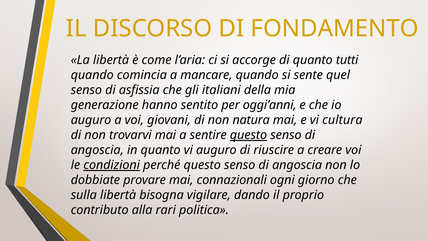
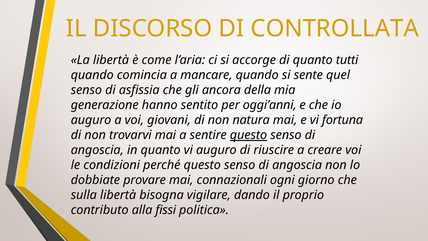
FONDAMENTO: FONDAMENTO -> CONTROLLATA (335, 28)
italiani: italiani -> ancora (221, 90)
cultura: cultura -> fortuna (342, 120)
condizioni underline: present -> none (112, 165)
rari: rari -> fissi (166, 210)
